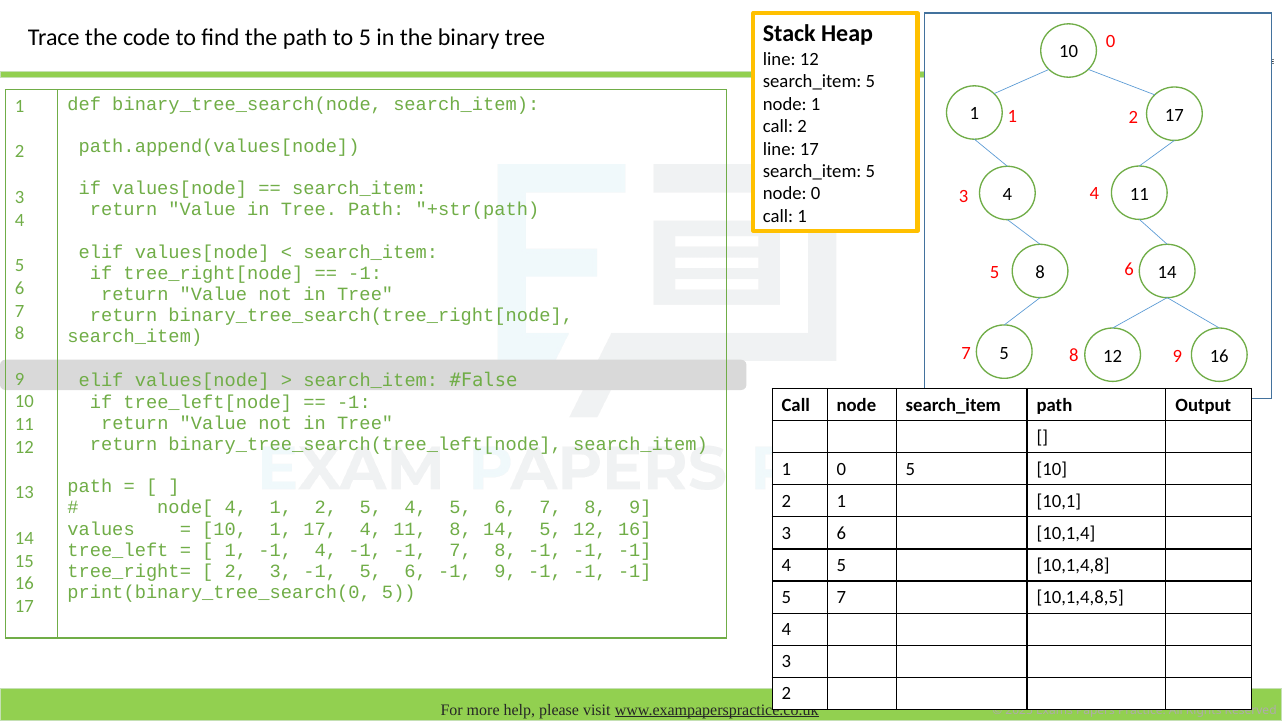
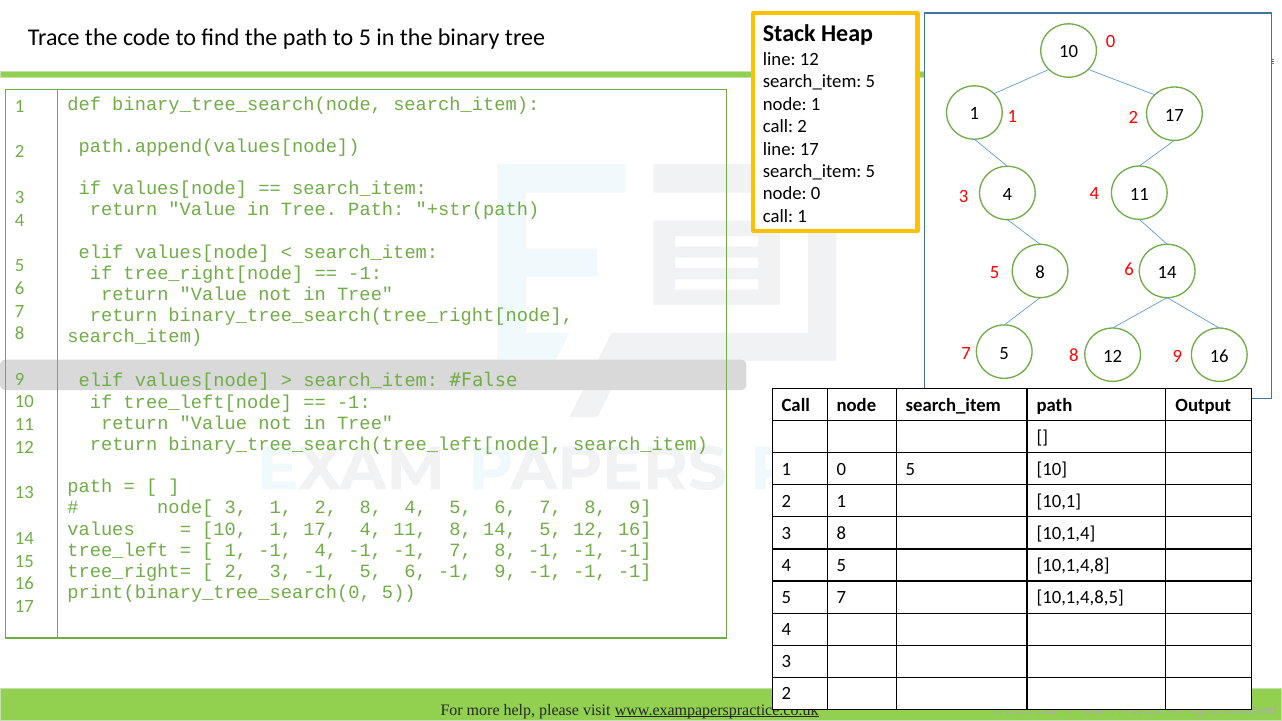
node[ 4: 4 -> 3 (236, 508)
2 5: 5 -> 8 (371, 508)
3 6: 6 -> 8 (841, 533)
